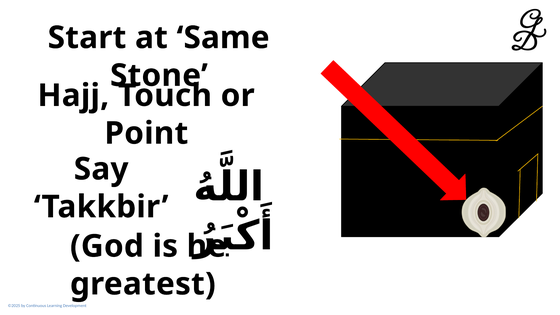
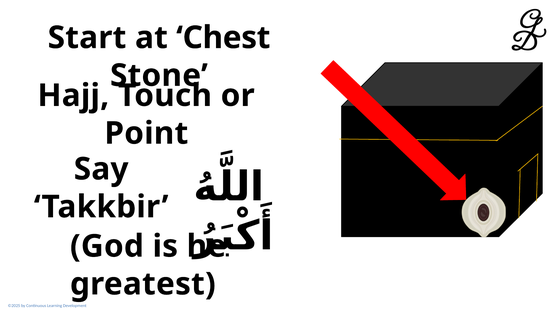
Same: Same -> Chest (223, 38)
